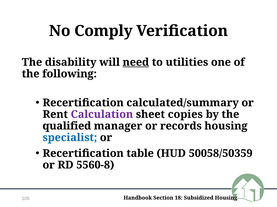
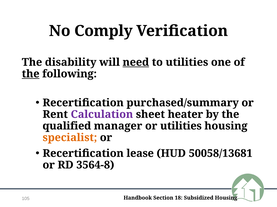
the underline: none -> present (31, 74)
calculated/summary: calculated/summary -> purchased/summary (183, 103)
copies: copies -> heater (185, 115)
or records: records -> utilities (181, 126)
specialist colour: blue -> orange (70, 138)
table: table -> lease (140, 154)
50058/50359: 50058/50359 -> 50058/13681 (221, 154)
5560-8: 5560-8 -> 3564-8 (95, 166)
